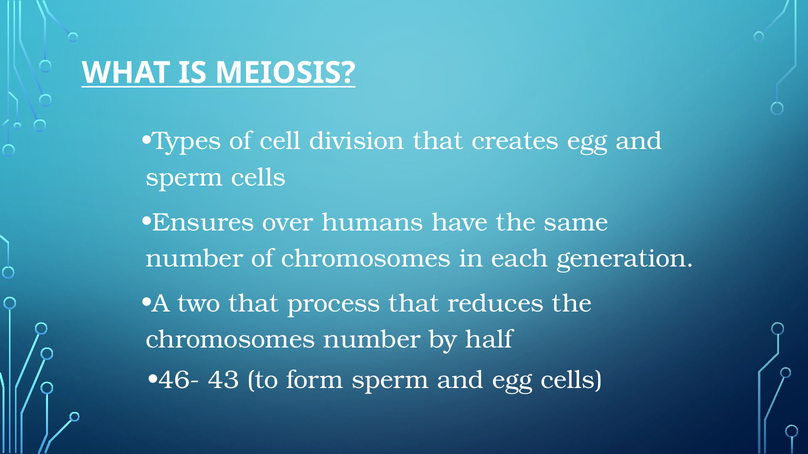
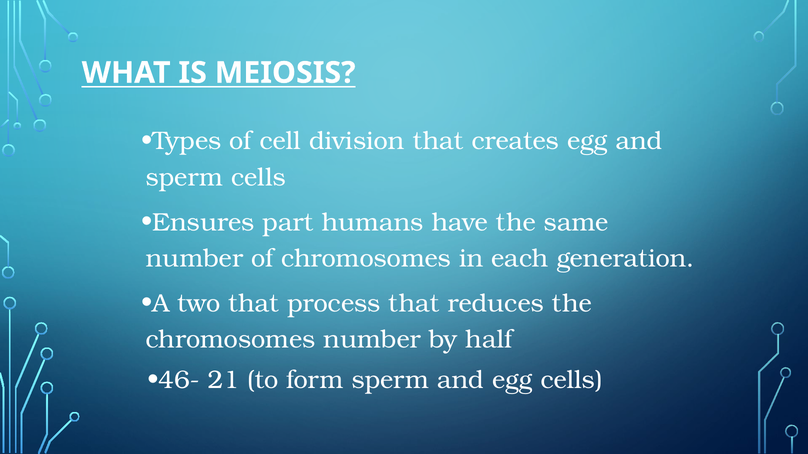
over: over -> part (288, 222)
43: 43 -> 21 (224, 381)
